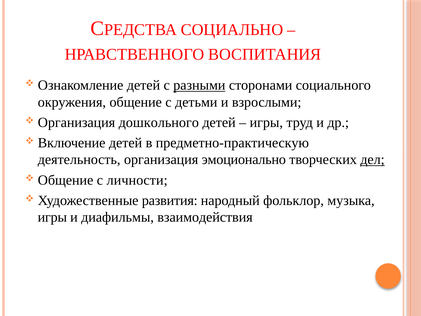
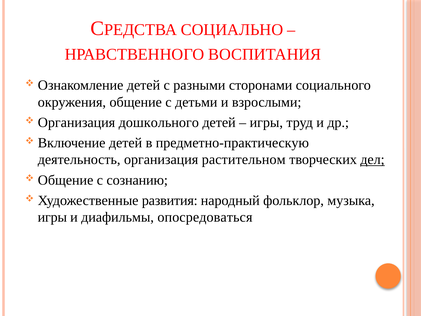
разными underline: present -> none (199, 85)
эмоционально: эмоционально -> растительном (244, 160)
личности: личности -> сознанию (137, 180)
взаимодействия: взаимодействия -> опосредоваться (205, 217)
